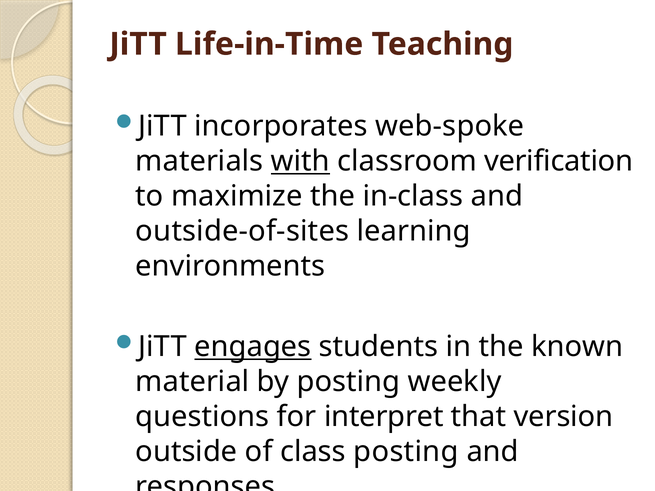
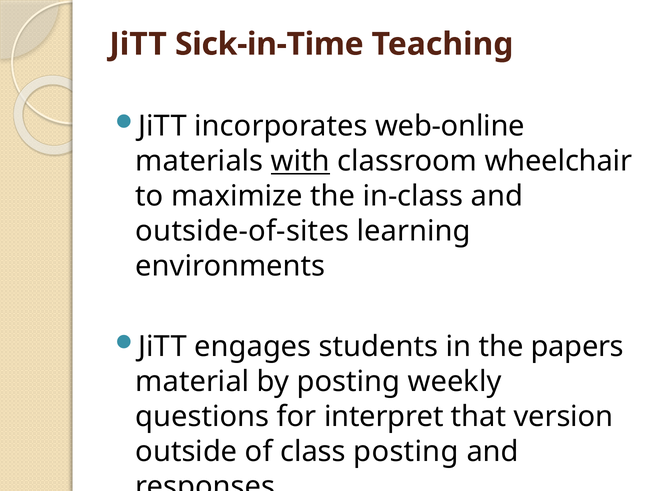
Life-in-Time: Life-in-Time -> Sick-in-Time (269, 44)
web-spoke: web-spoke -> web-online (450, 126)
verification: verification -> wheelchair (558, 161)
engages underline: present -> none (253, 347)
known: known -> papers (577, 347)
